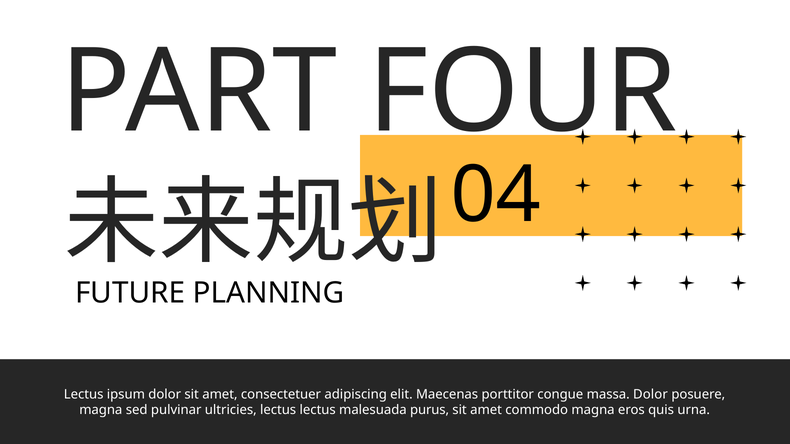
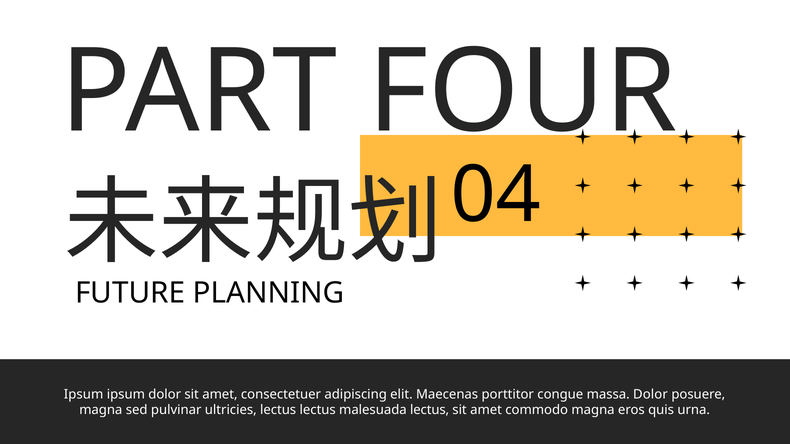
Lectus: Lectus -> Ipsum (84, 395)
malesuada purus: purus -> lectus (430, 410)
